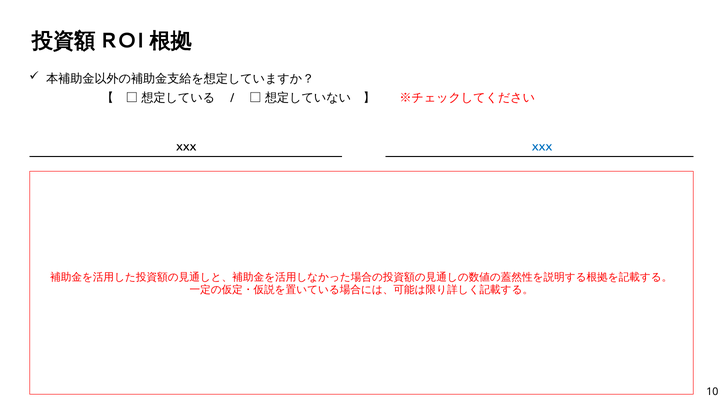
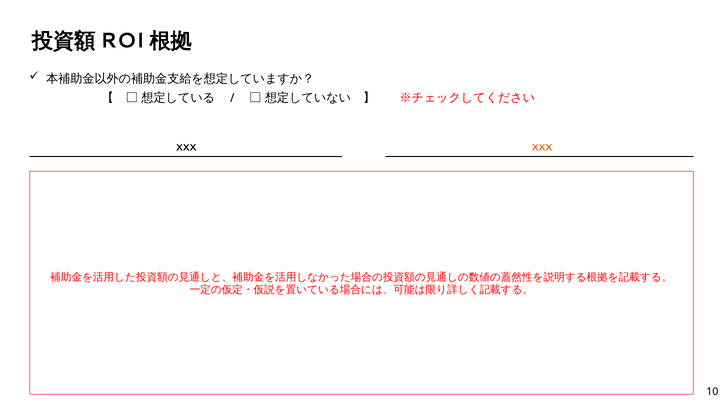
XXX colour: blue -> orange (542, 148)
